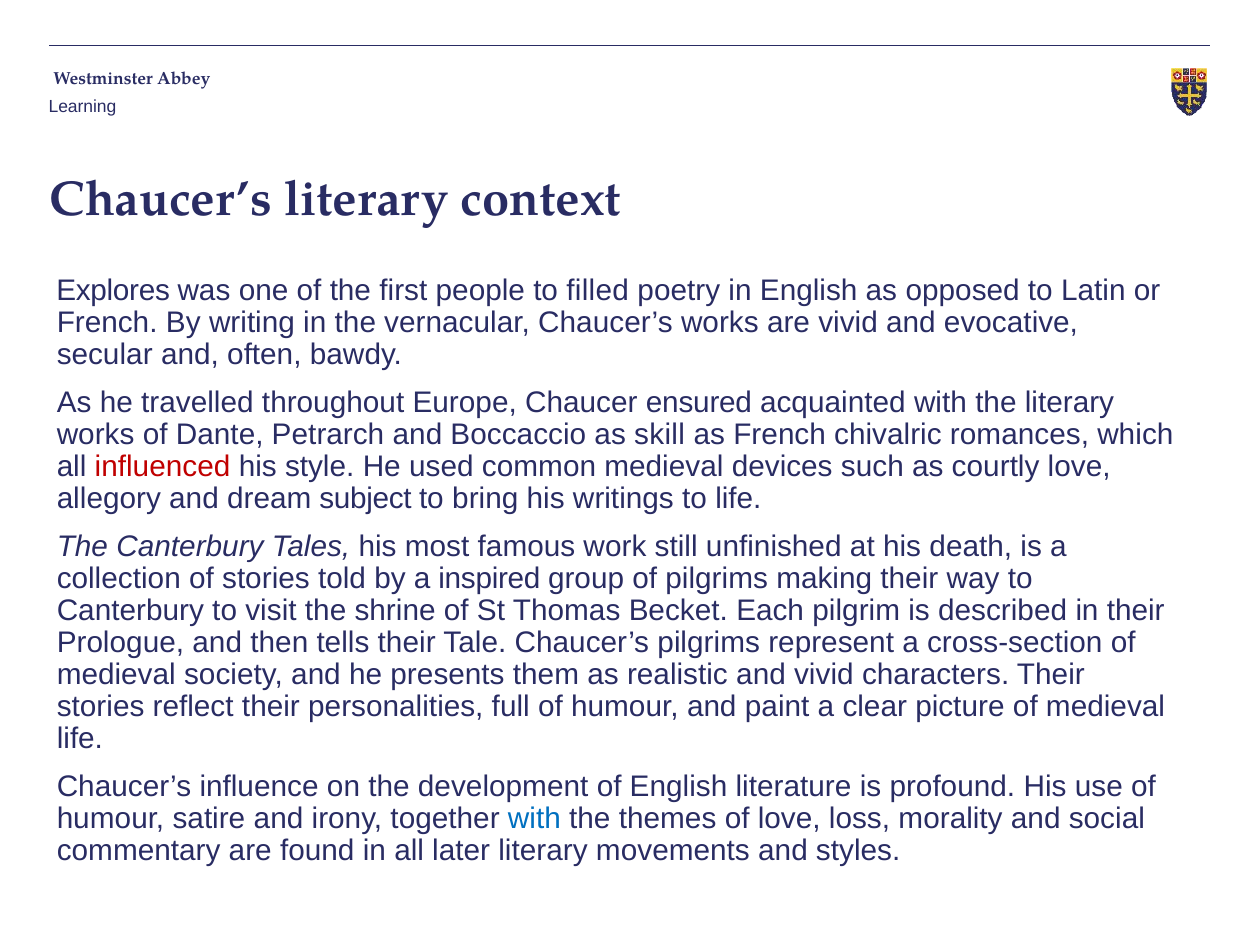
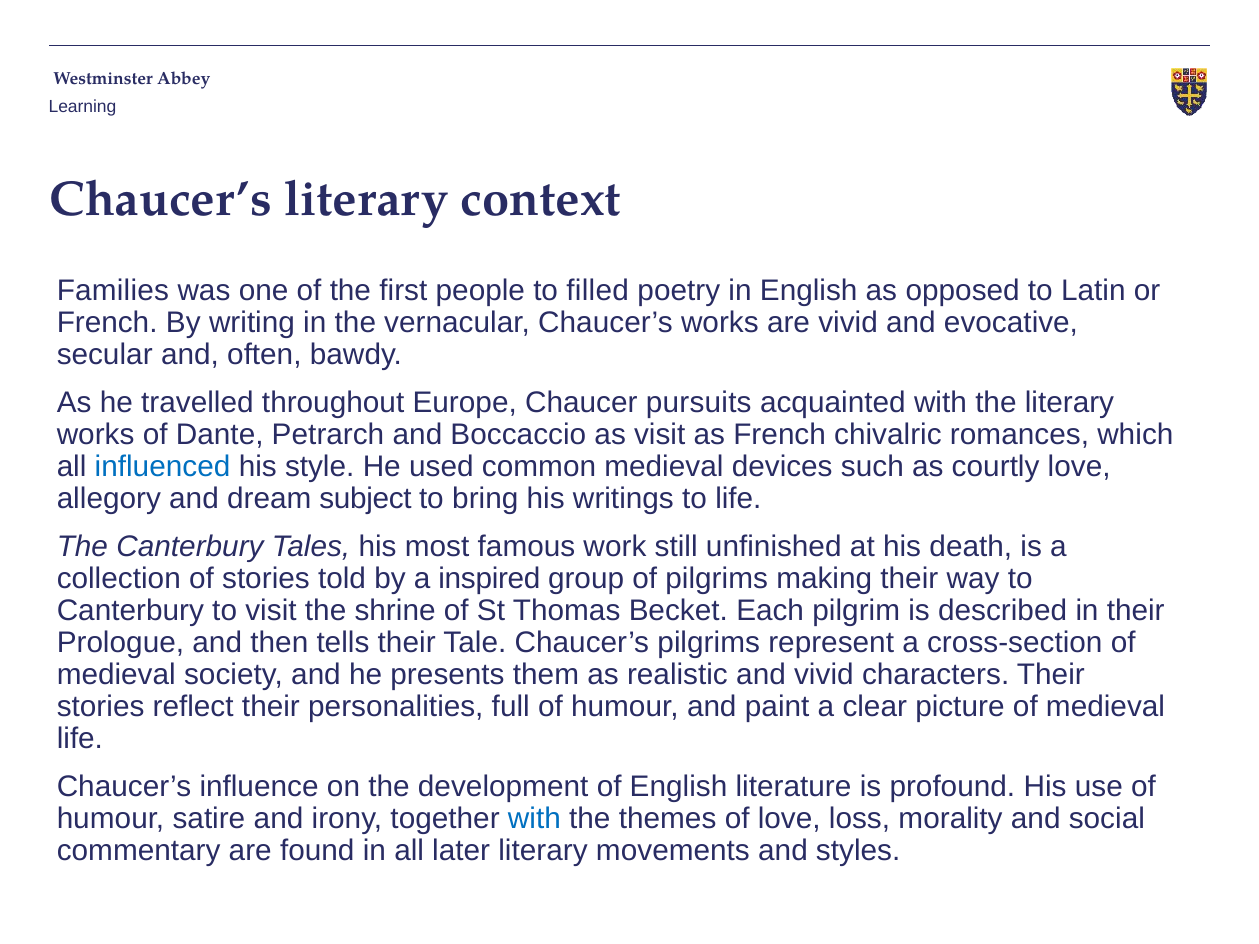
Explores: Explores -> Families (113, 290)
ensured: ensured -> pursuits (699, 402)
as skill: skill -> visit (660, 435)
influenced colour: red -> blue (163, 467)
